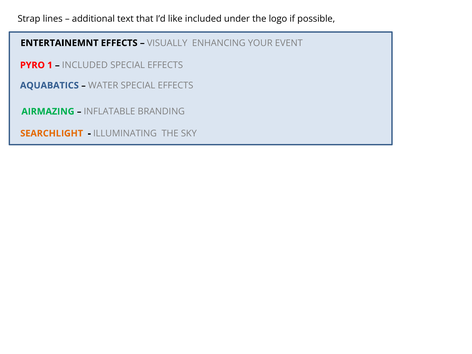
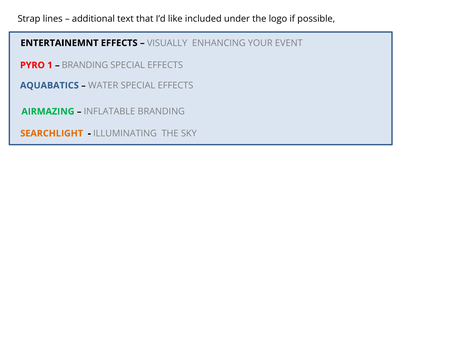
INCLUDED: INCLUDED -> BRANDING (85, 65)
